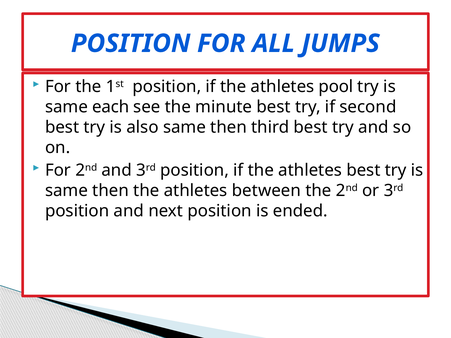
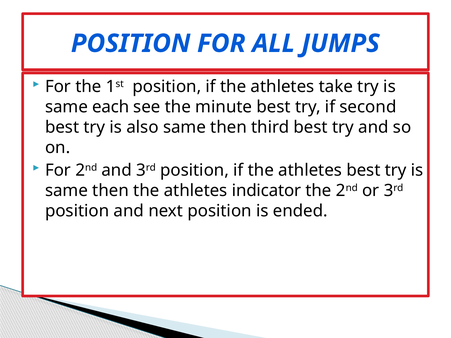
pool: pool -> take (336, 87)
between: between -> indicator (267, 191)
